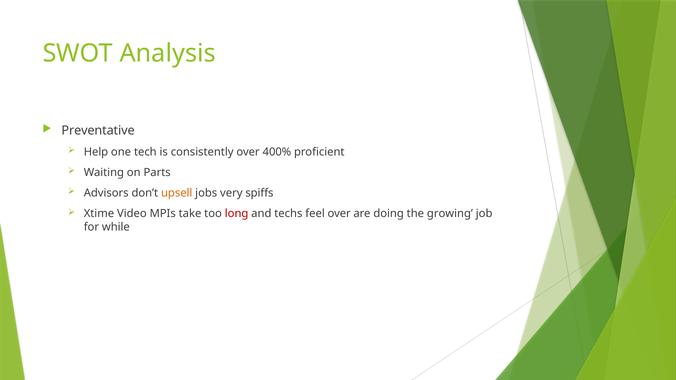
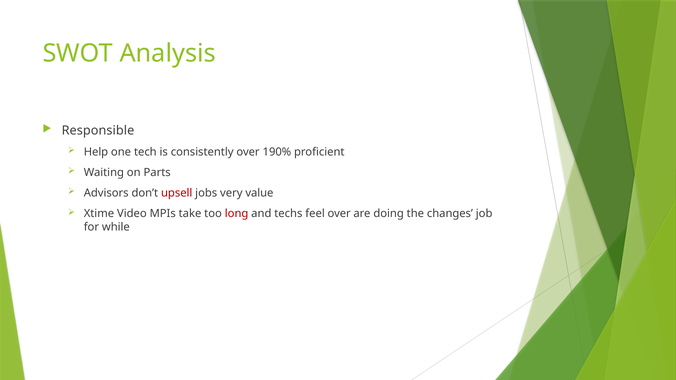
Preventative: Preventative -> Responsible (98, 131)
400%: 400% -> 190% (277, 152)
upsell colour: orange -> red (177, 193)
spiffs: spiffs -> value (259, 193)
growing: growing -> changes (450, 214)
